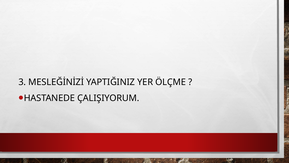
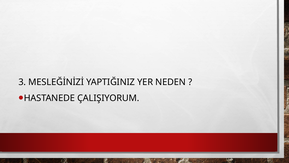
ÖLÇME: ÖLÇME -> NEDEN (171, 82)
